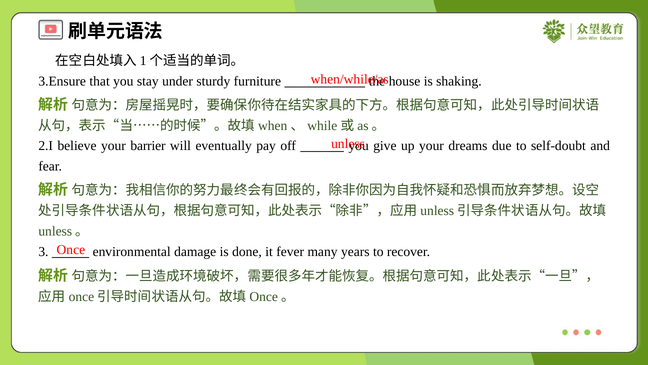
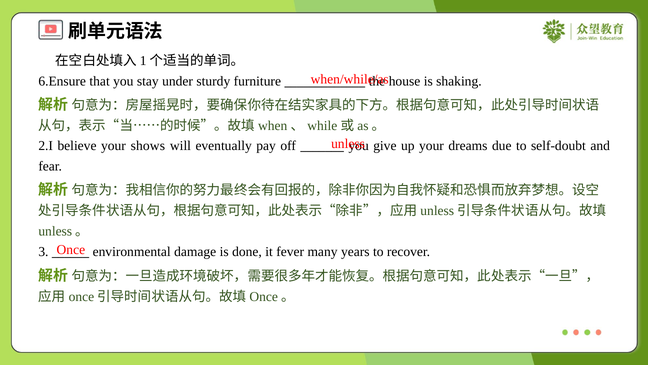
3.Ensure: 3.Ensure -> 6.Ensure (62, 81)
barrier: barrier -> shows (148, 146)
